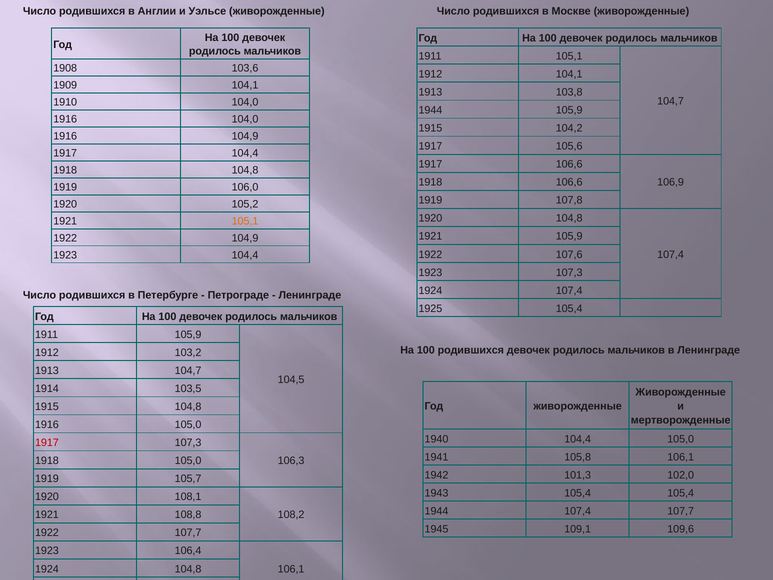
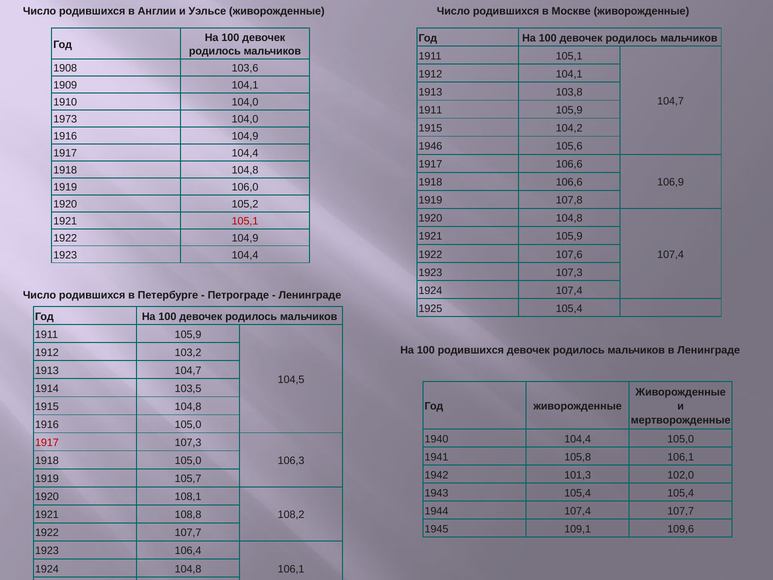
1944: 1944 -> 1911 (430, 110)
1916: 1916 -> 1973 (65, 119)
1917: 1917 -> 1946 (430, 146)
105,1 colour: orange -> red (245, 221)
